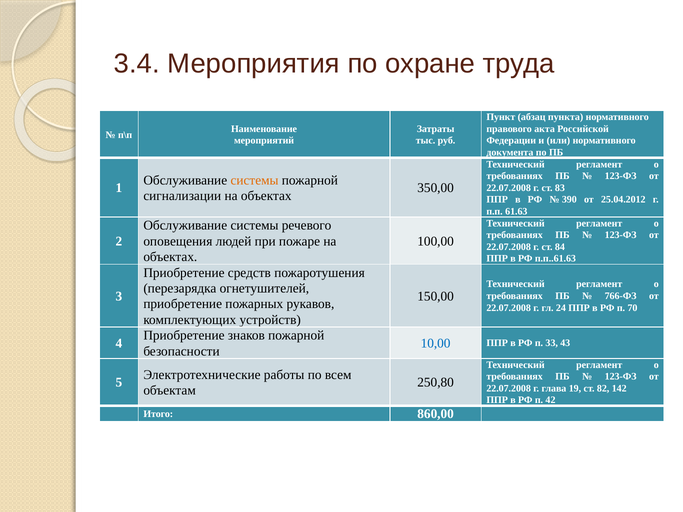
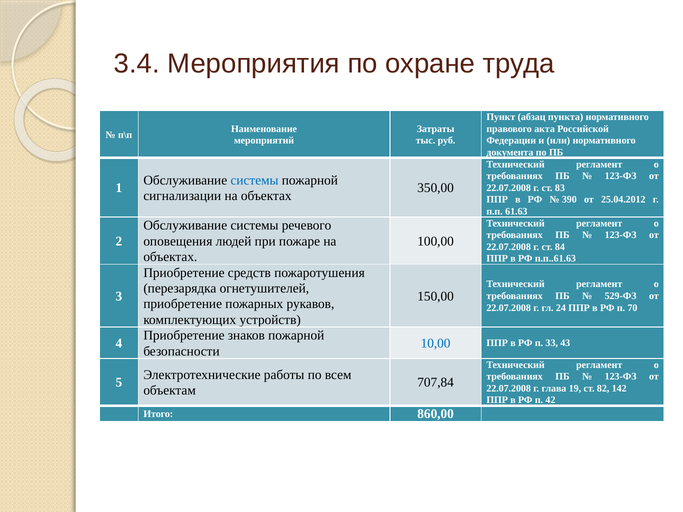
системы colour: orange -> blue (254, 180)
766-ФЗ: 766-ФЗ -> 529-ФЗ (621, 296)
250,80: 250,80 -> 707,84 (436, 383)
